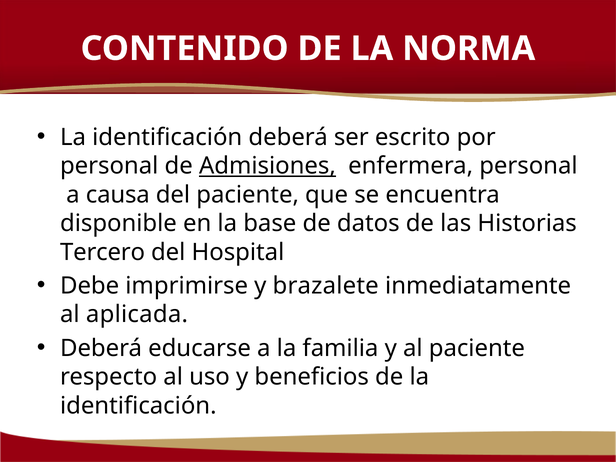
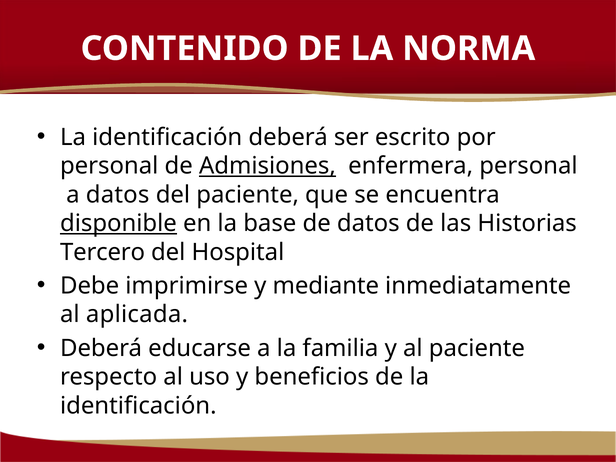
a causa: causa -> datos (118, 195)
disponible underline: none -> present (118, 223)
brazalete: brazalete -> mediante (326, 286)
